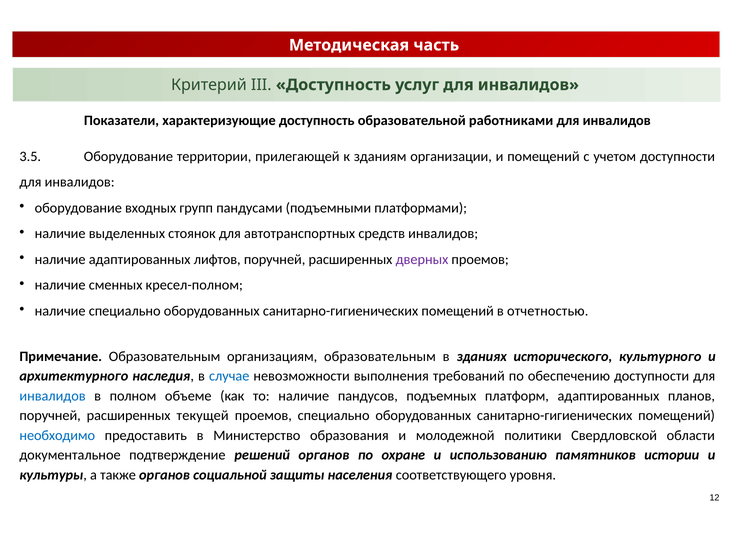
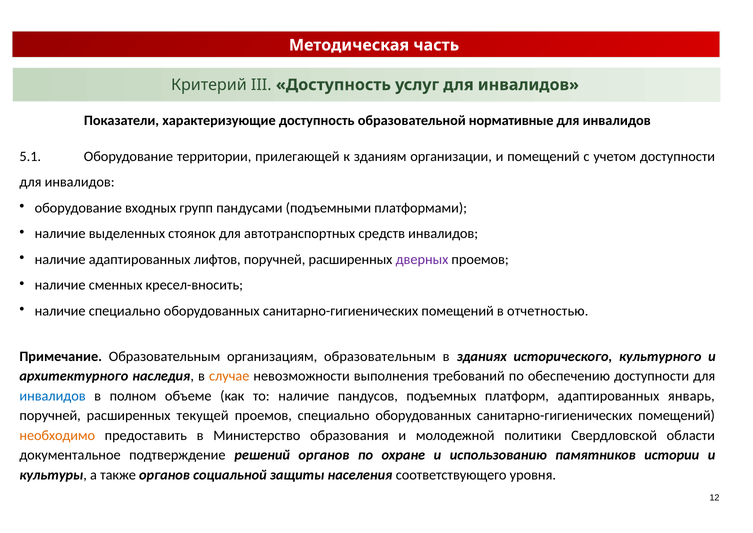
работниками: работниками -> нормативные (511, 120)
3.5: 3.5 -> 5.1 (30, 156)
кресел-полном: кресел-полном -> кресел-вносить (194, 285)
случае colour: blue -> orange (229, 376)
планов: планов -> январь (691, 395)
необходимо colour: blue -> orange (57, 435)
